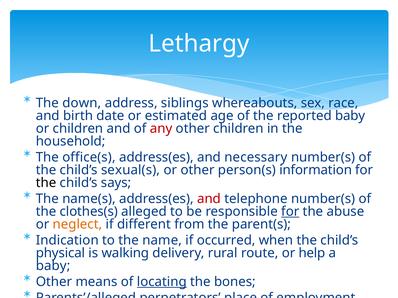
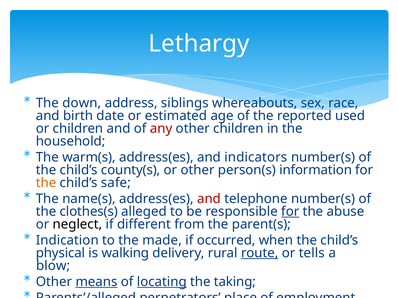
reported baby: baby -> used (350, 116)
office(s: office(s -> warm(s (89, 158)
necessary: necessary -> indicators (256, 158)
sexual(s: sexual(s -> county(s (131, 170)
the colour: black -> orange (46, 183)
says: says -> safe (116, 183)
neglect colour: orange -> black (77, 225)
name: name -> made (162, 241)
route underline: none -> present (260, 253)
help: help -> tells (312, 253)
baby: baby -> blow (53, 266)
means underline: none -> present (97, 282)
bones: bones -> taking (235, 282)
